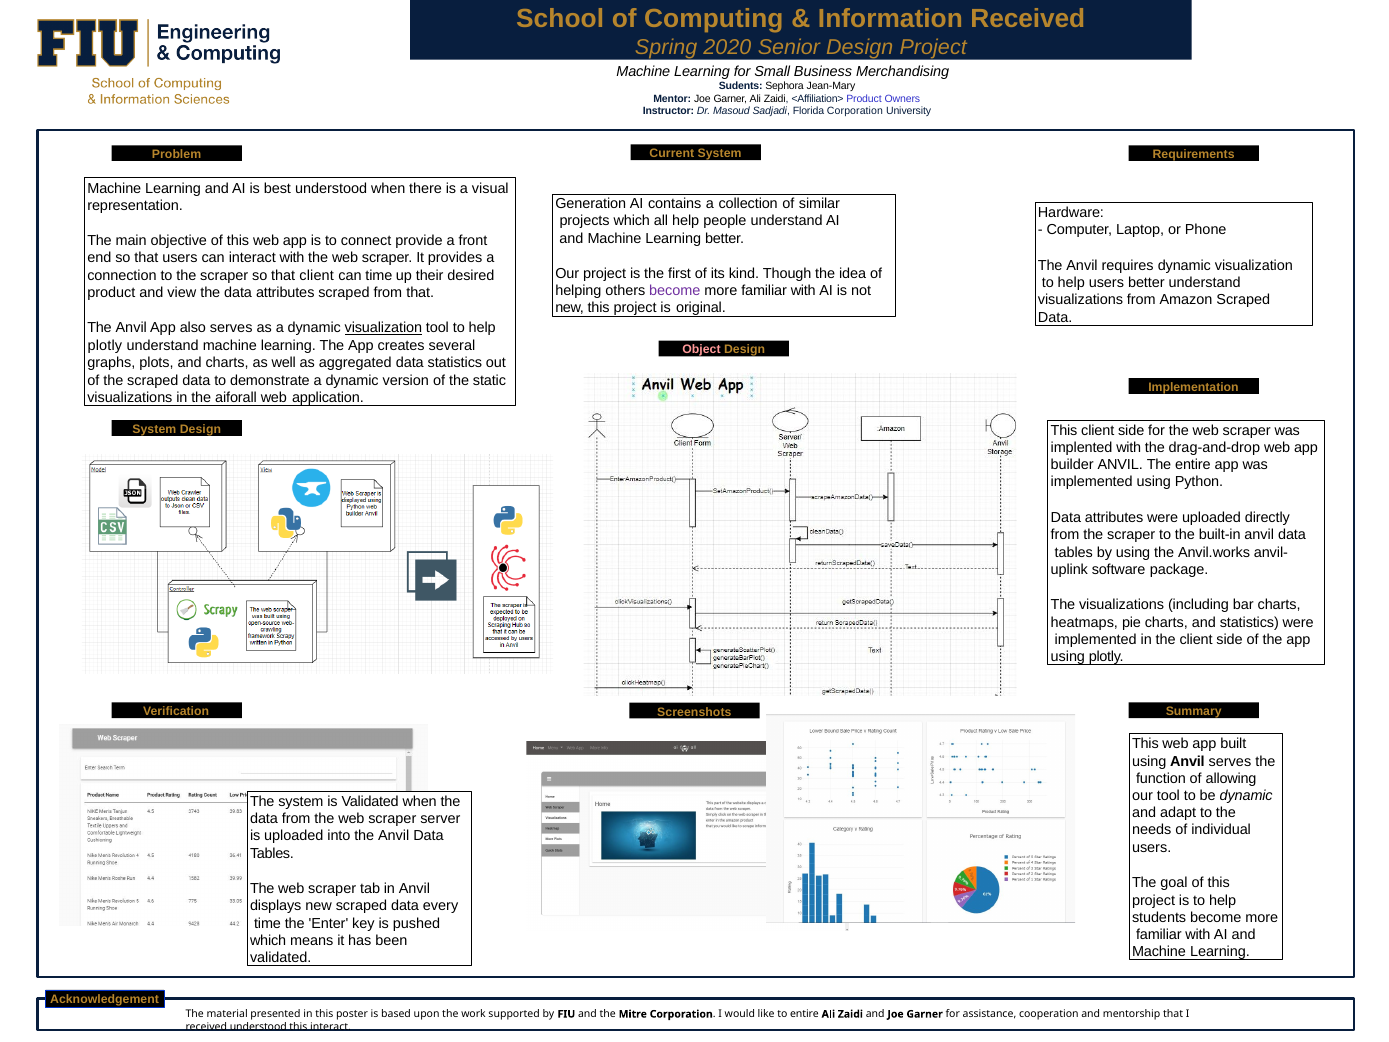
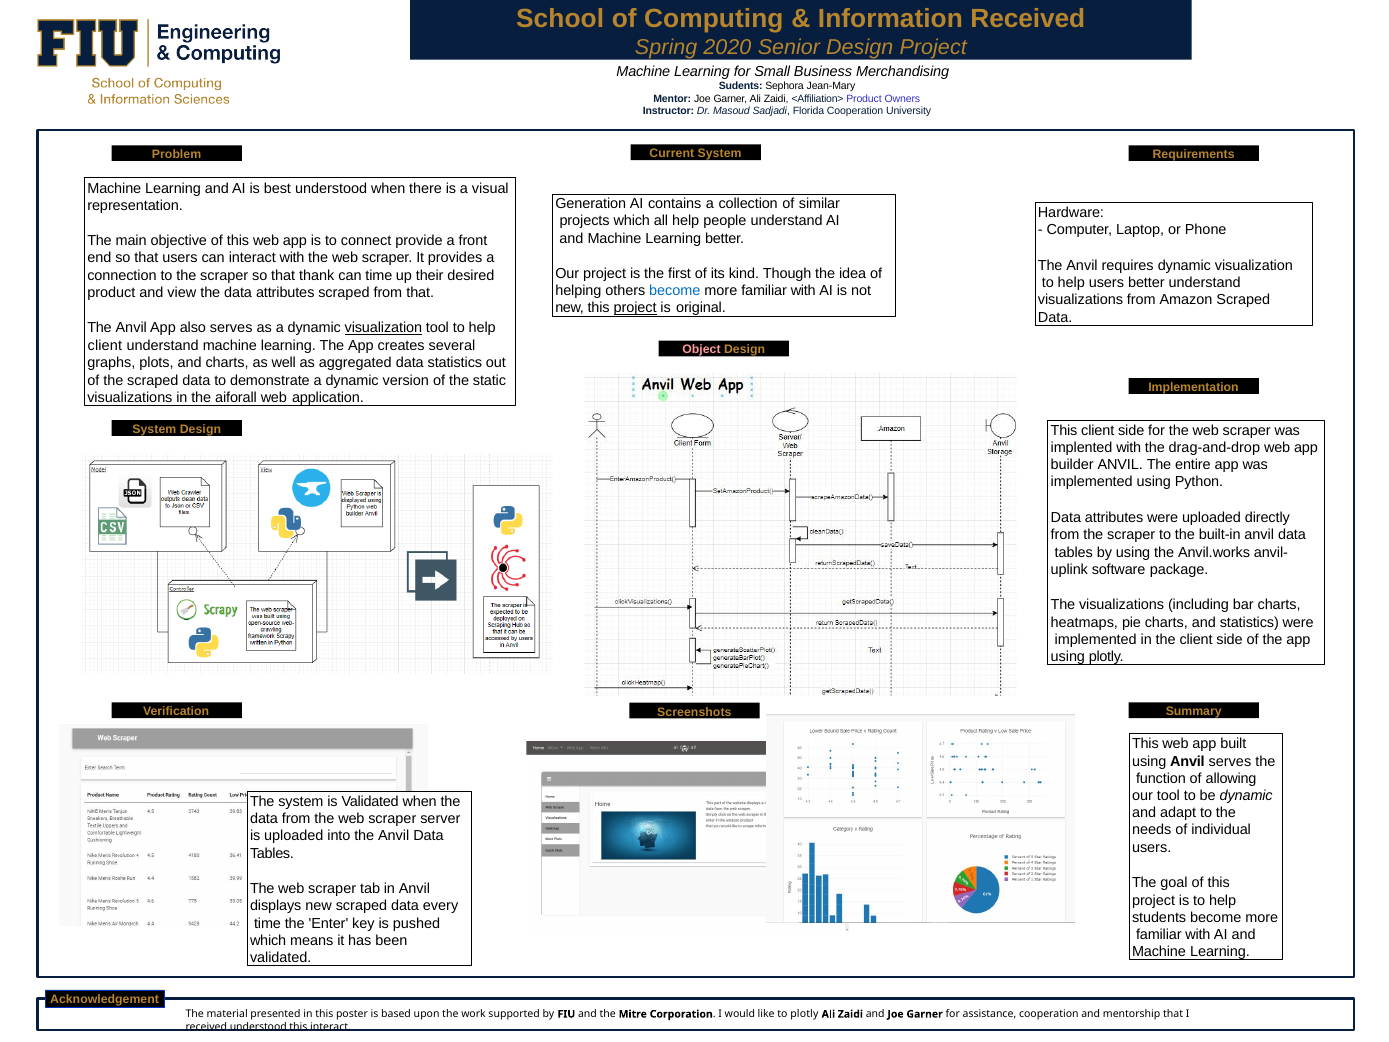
Florida Corporation: Corporation -> Cooperation (855, 111)
that client: client -> thank (317, 275)
become colour: purple -> blue (675, 291)
project underline: none -> present (635, 308)
plotly: plotly -> client (105, 346)
to entire: entire -> plotly (804, 1014)
